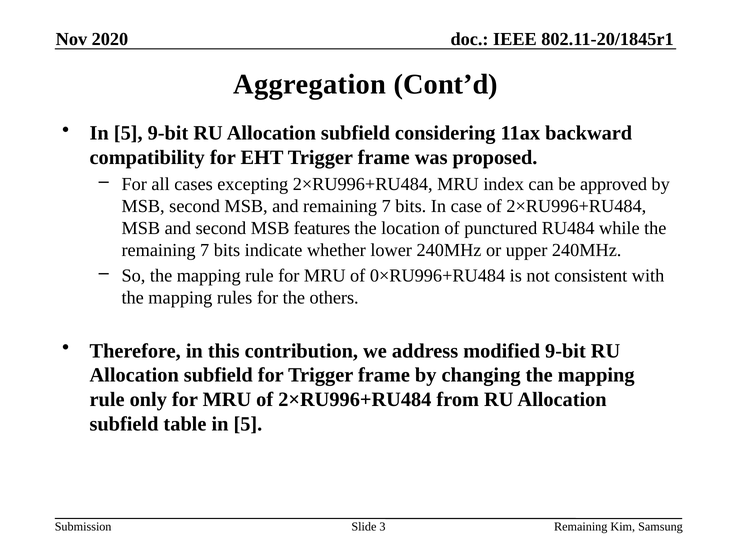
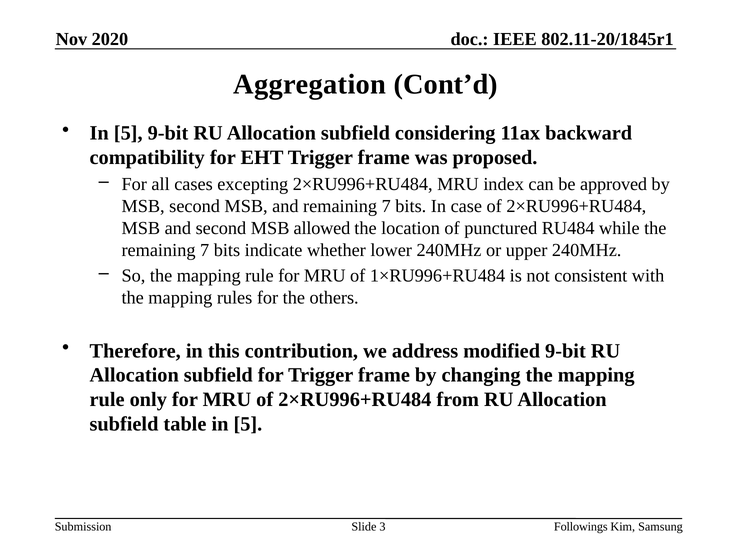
features: features -> allowed (322, 228)
0×RU996+RU484: 0×RU996+RU484 -> 1×RU996+RU484 (438, 275)
3 Remaining: Remaining -> Followings (581, 526)
